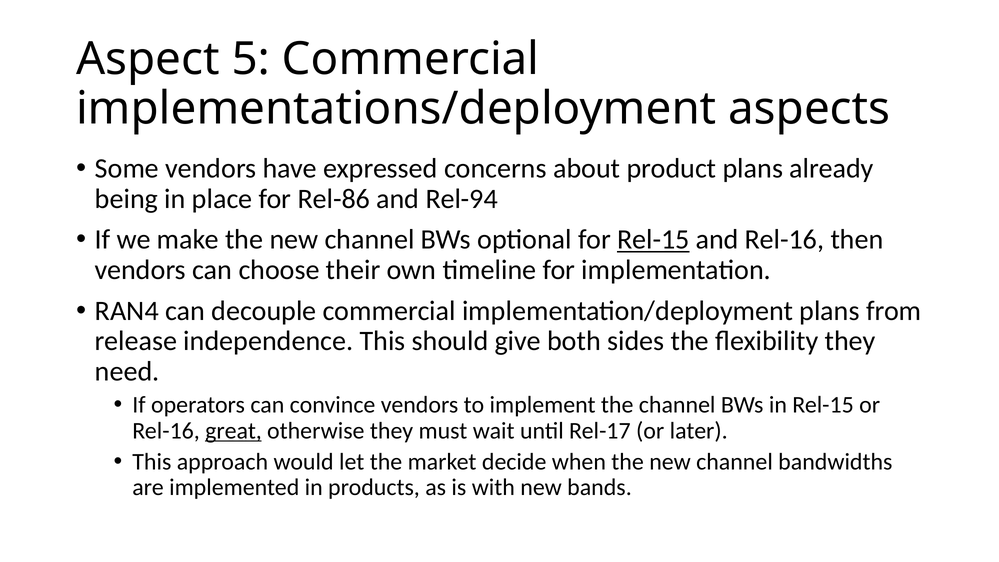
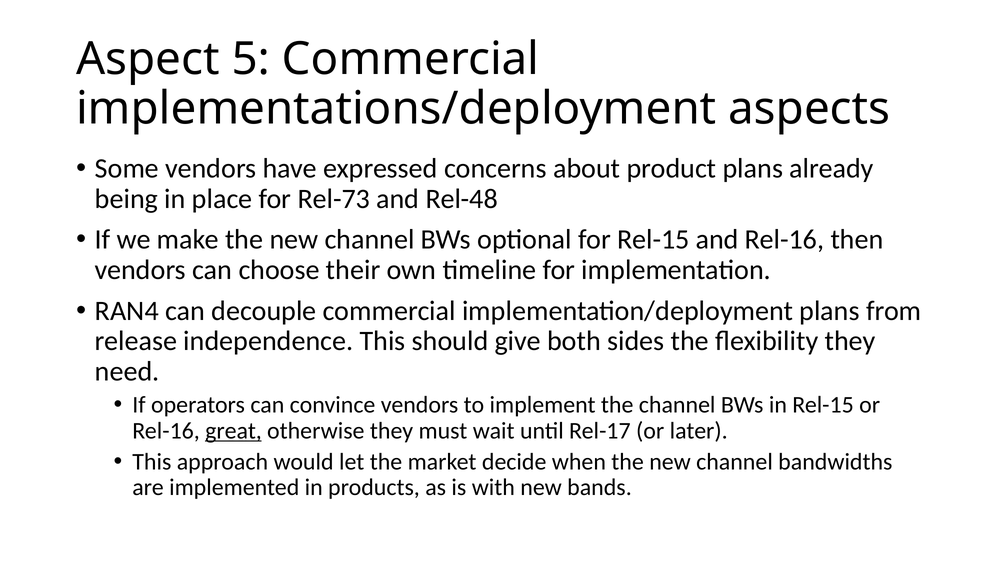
Rel-86: Rel-86 -> Rel-73 (334, 199)
Rel-94: Rel-94 -> Rel-48 (462, 199)
Rel-15 underline: present -> none (653, 240)
